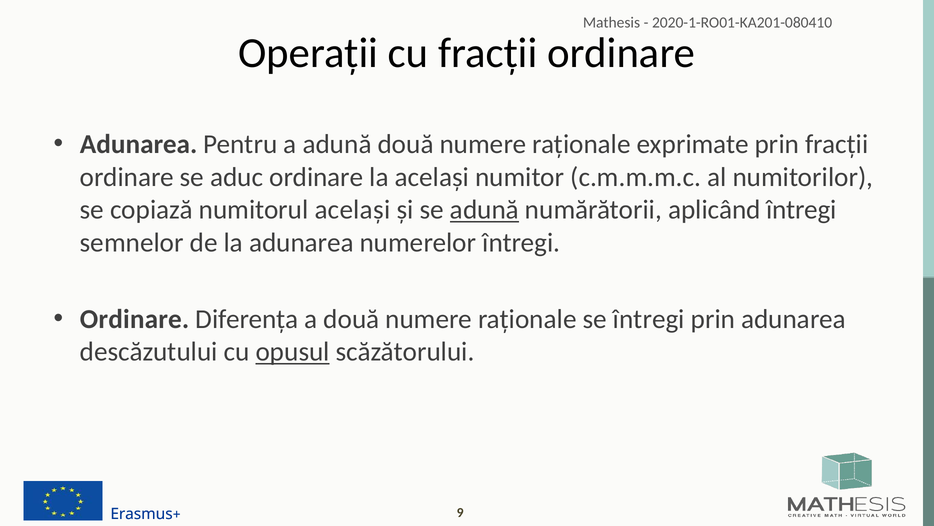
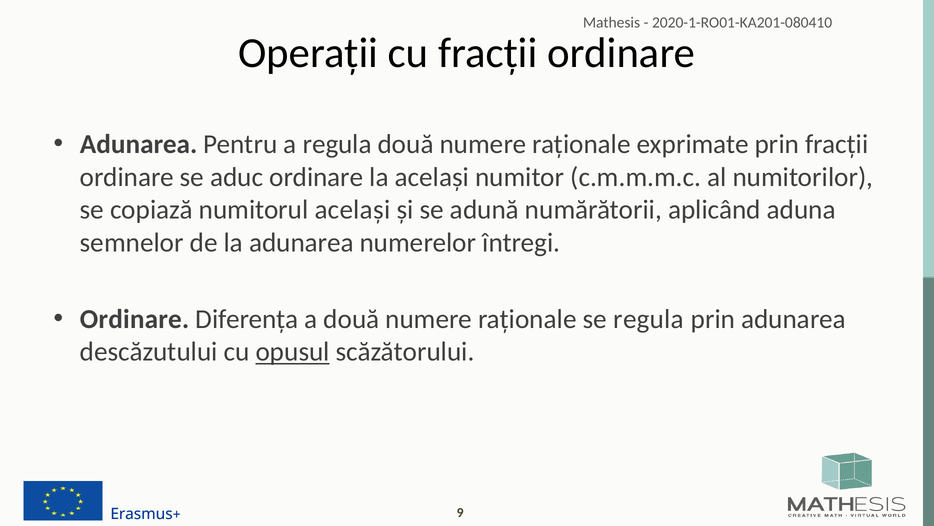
a adună: adună -> regula (337, 144)
adună underline: present -> none (484, 210)
aplicând întregi: întregi -> aduna (801, 210)
se întregi: întregi -> regula (649, 319)
